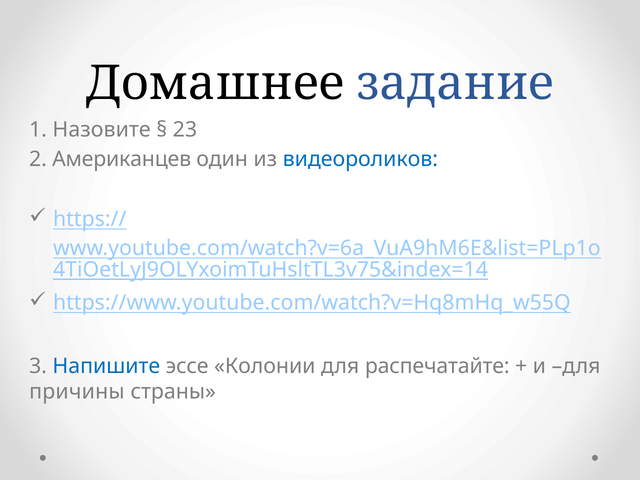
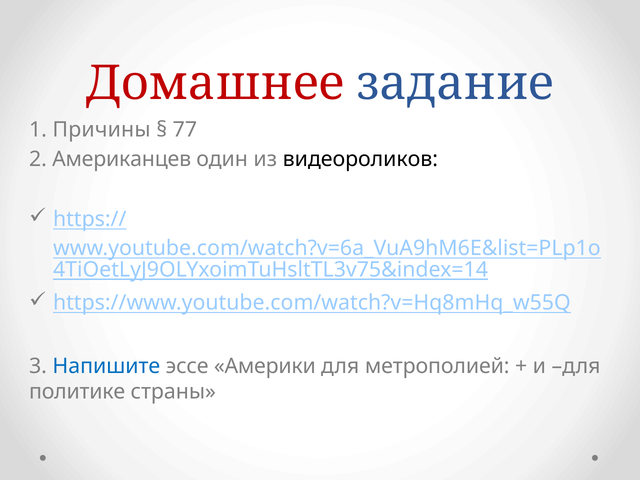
Домашнее colour: black -> red (215, 83)
Назовите: Назовите -> Причины (102, 129)
23: 23 -> 77 (185, 129)
видеороликов colour: blue -> black (360, 159)
Колонии: Колонии -> Америки (265, 366)
распечатайте: распечатайте -> метрополией (437, 366)
причины: причины -> политике (77, 392)
